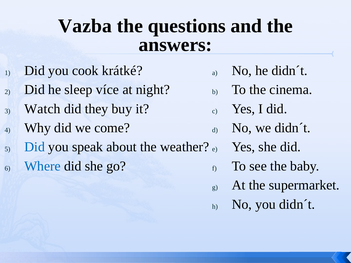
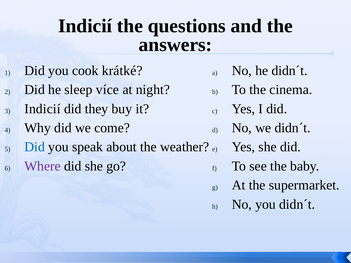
Vazba: Vazba -> Indicií (85, 26)
Watch: Watch -> Indicií (42, 109)
Where colour: blue -> purple (43, 166)
